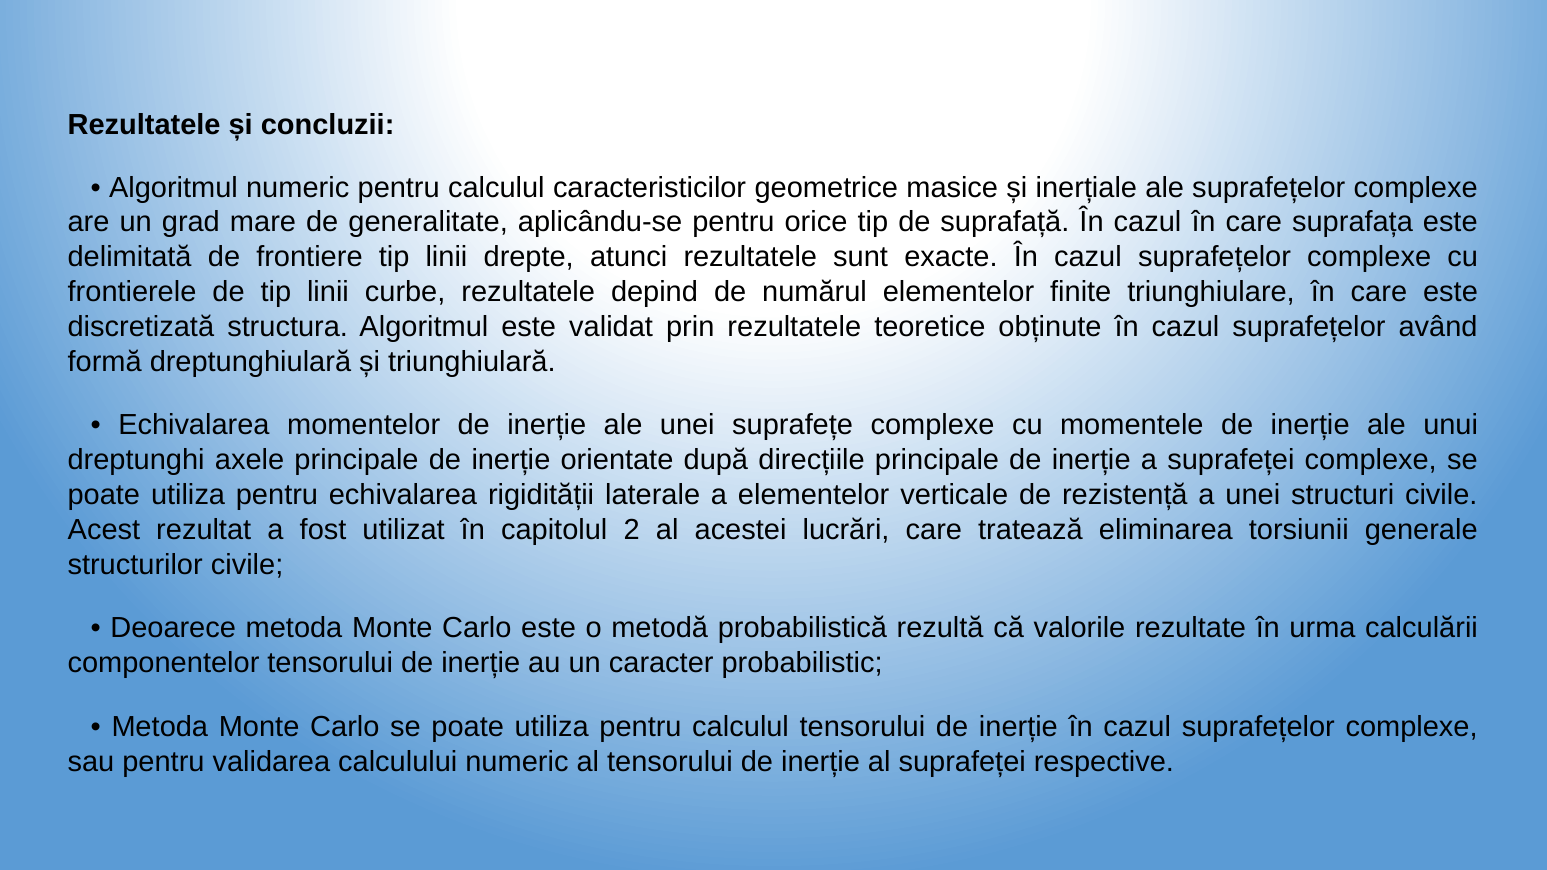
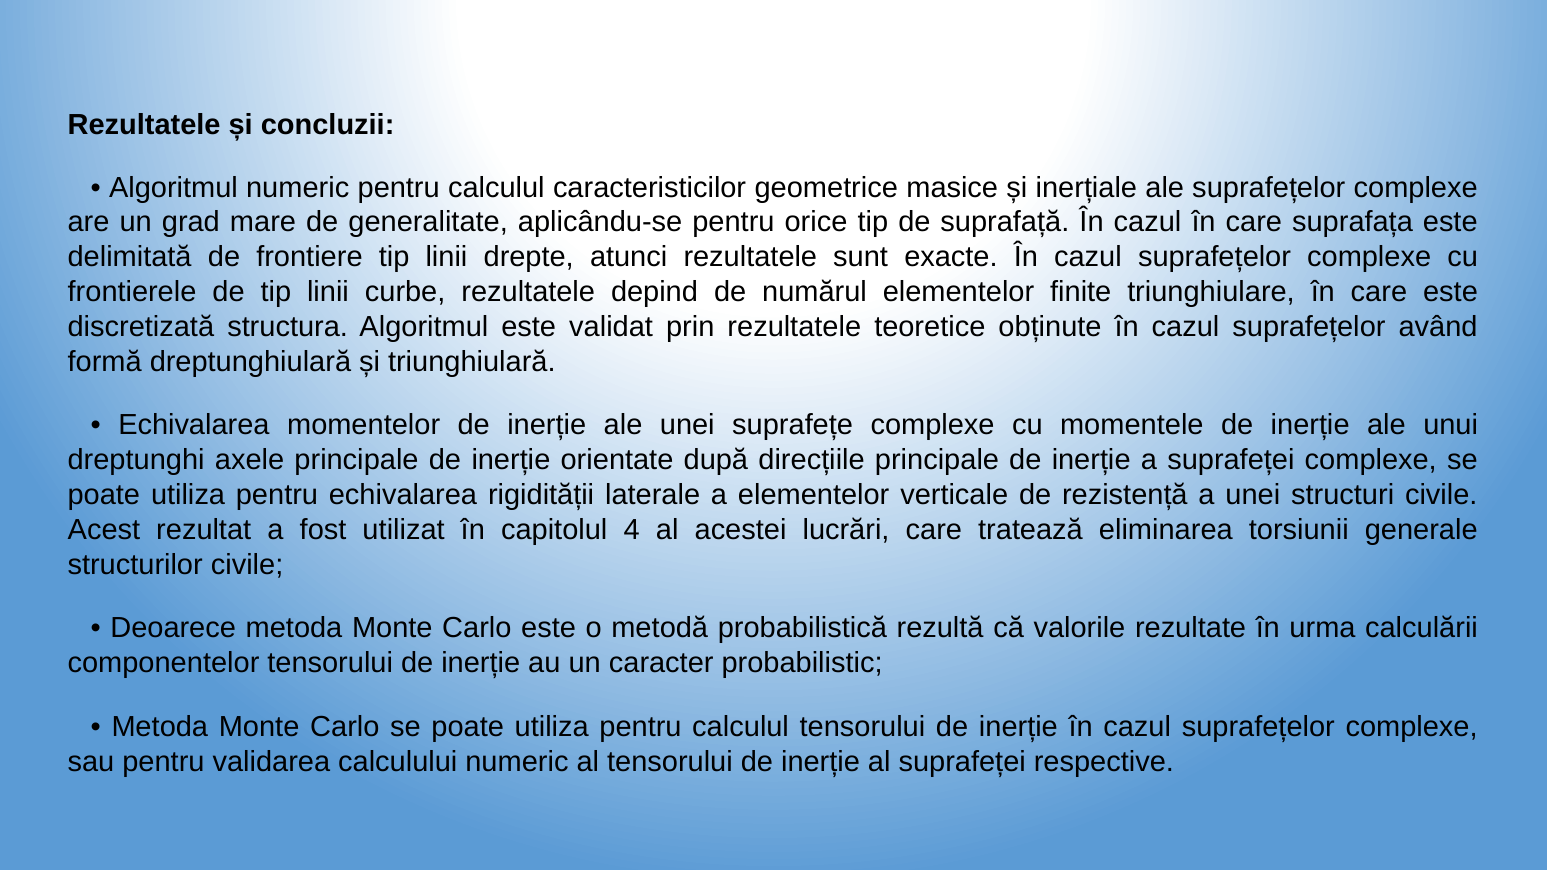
2: 2 -> 4 (632, 530)
